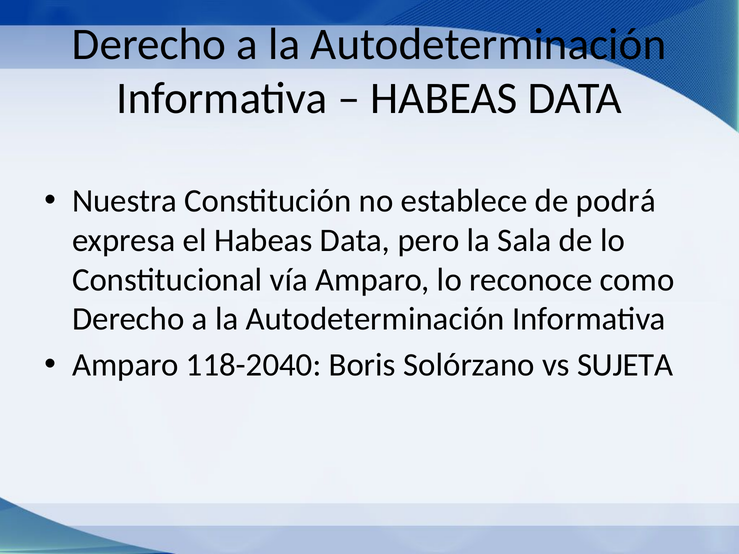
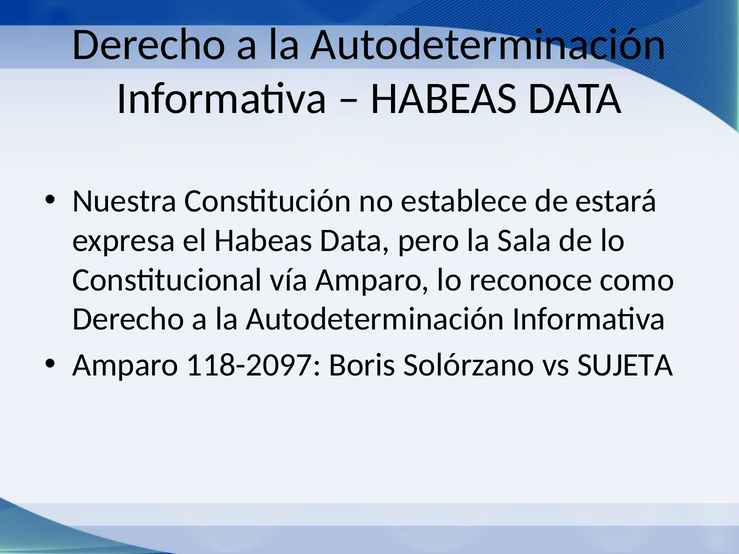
podrá: podrá -> estará (616, 201)
118-2040: 118-2040 -> 118-2097 (254, 365)
